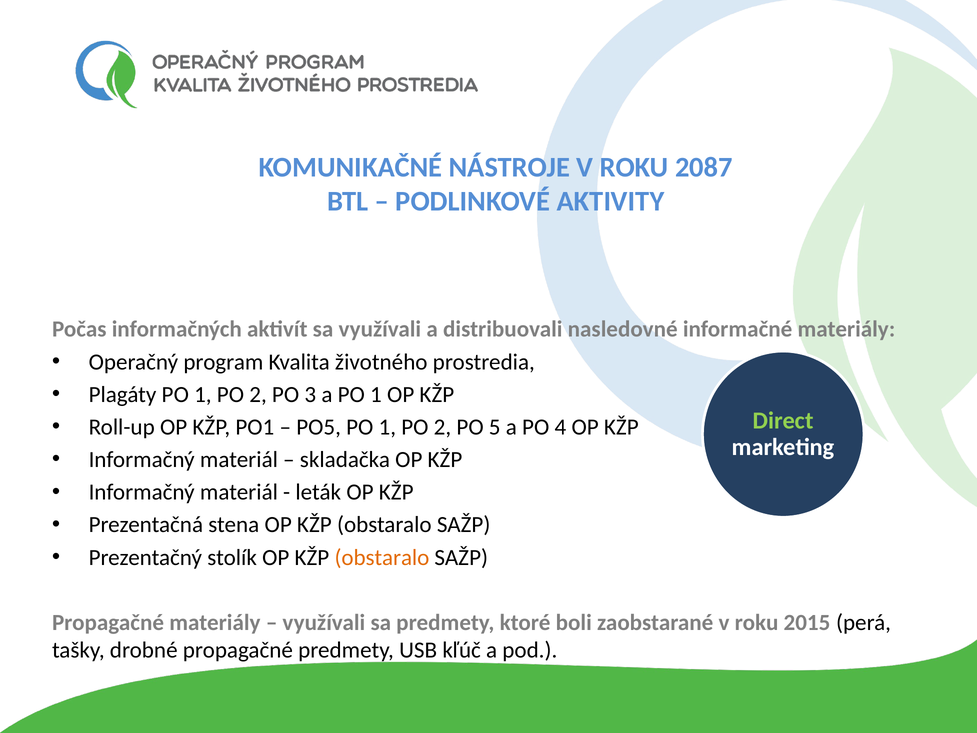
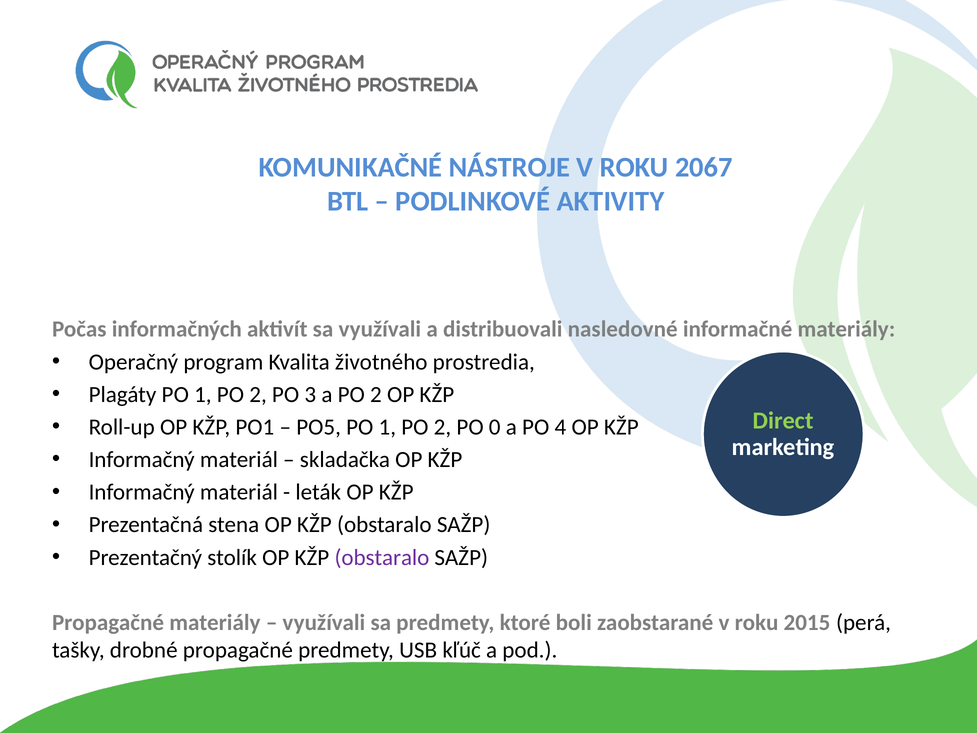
2087: 2087 -> 2067 (704, 167)
a PO 1: 1 -> 2 (376, 394)
5: 5 -> 0 (495, 427)
obstaralo colour: orange -> purple (382, 557)
